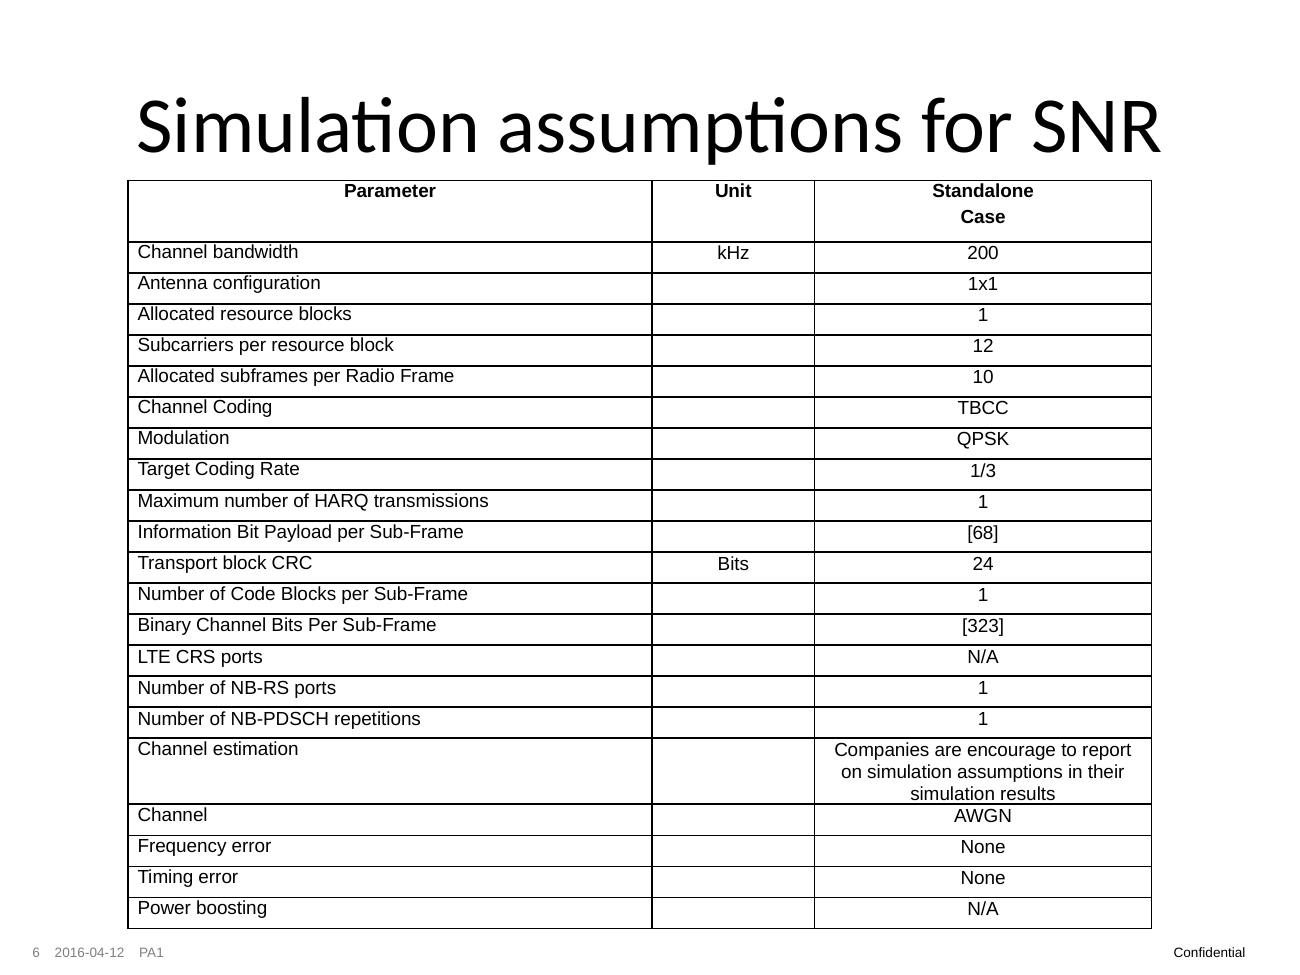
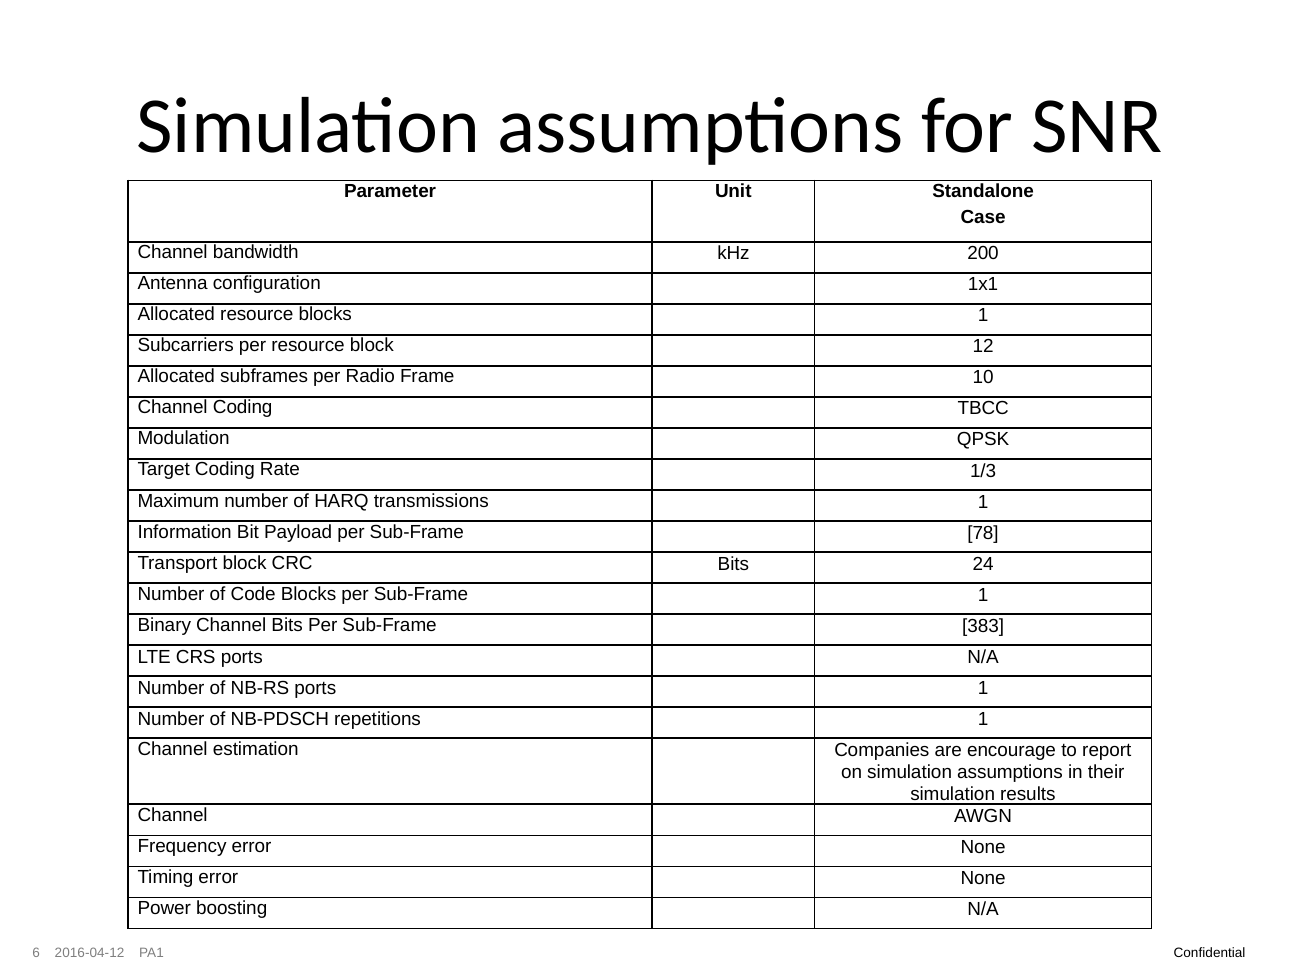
68: 68 -> 78 (983, 533)
323: 323 -> 383 (983, 626)
